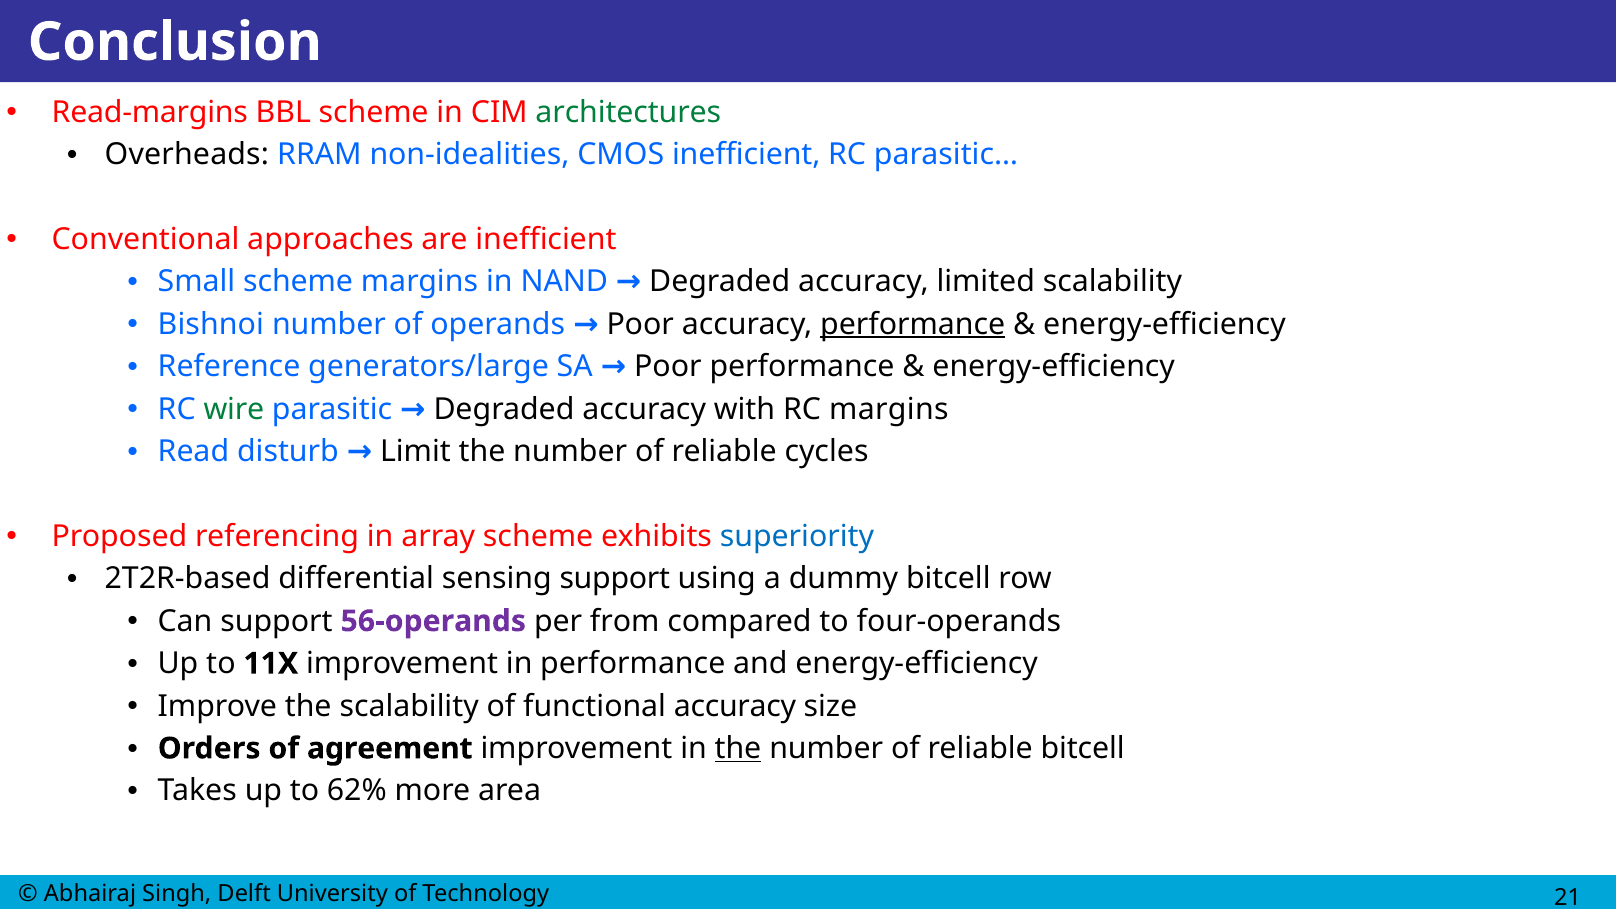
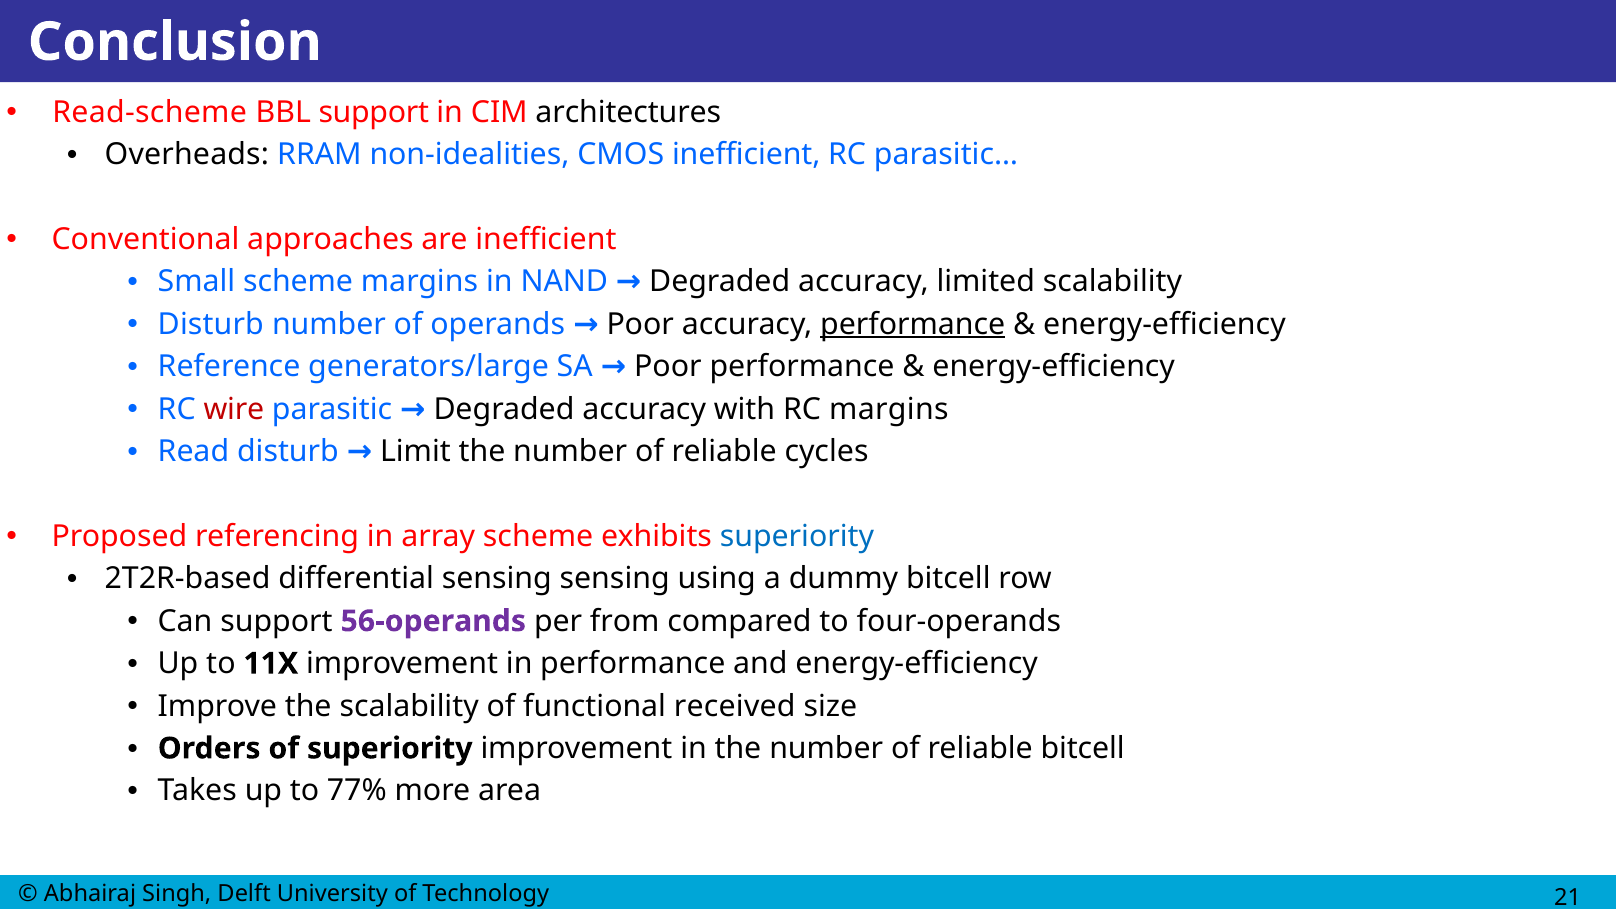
Read-margins: Read-margins -> Read-scheme (150, 112)
BBL scheme: scheme -> support (374, 112)
architectures colour: green -> black (628, 112)
Bishnoi: Bishnoi -> Disturb (211, 324)
wire colour: green -> red (234, 409)
sensing support: support -> sensing (615, 579)
functional accuracy: accuracy -> received (735, 706)
of agreement: agreement -> superiority (390, 748)
the underline: present -> none (738, 748)
62%: 62% -> 77% (357, 791)
